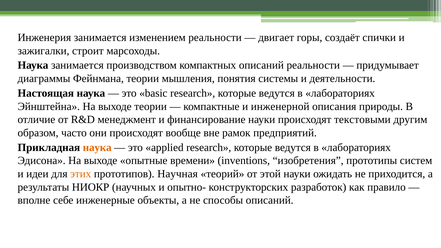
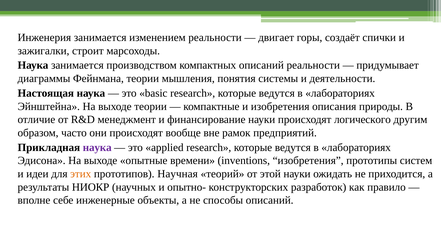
и инженерной: инженерной -> изобретения (280, 106)
текстовыми: текстовыми -> логического (362, 120)
наука colour: orange -> purple (97, 147)
